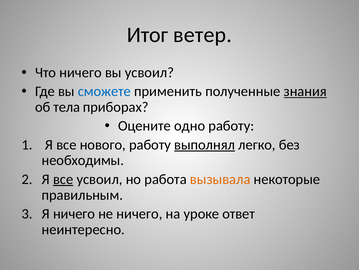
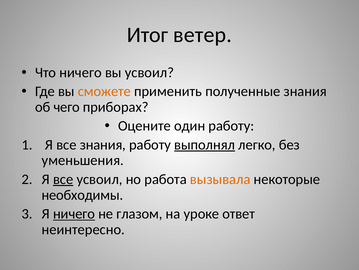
сможете colour: blue -> orange (104, 91)
знания underline: present -> none (305, 91)
тела: тела -> чего (67, 107)
одно: одно -> один (190, 126)
все нового: нового -> знания (103, 144)
необходимы: необходимы -> уменьшения (83, 160)
правильным: правильным -> необходимы (82, 194)
ничего underline: none -> present (74, 213)
не ничего: ничего -> глазом (139, 213)
